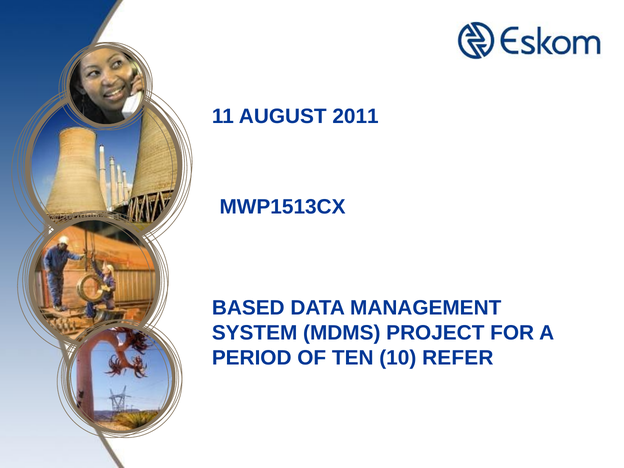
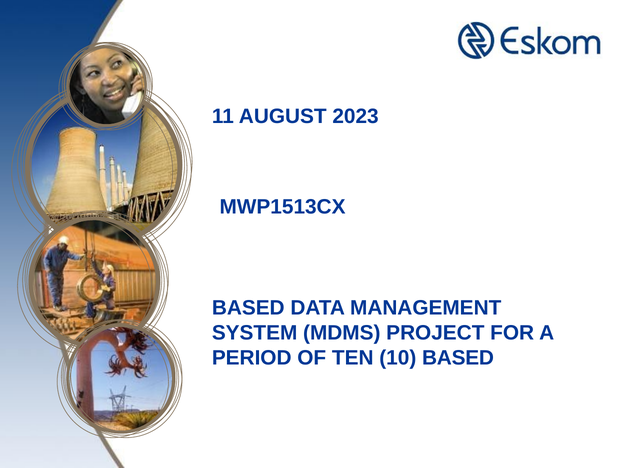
2011: 2011 -> 2023 (356, 117)
10 REFER: REFER -> BASED (458, 358)
